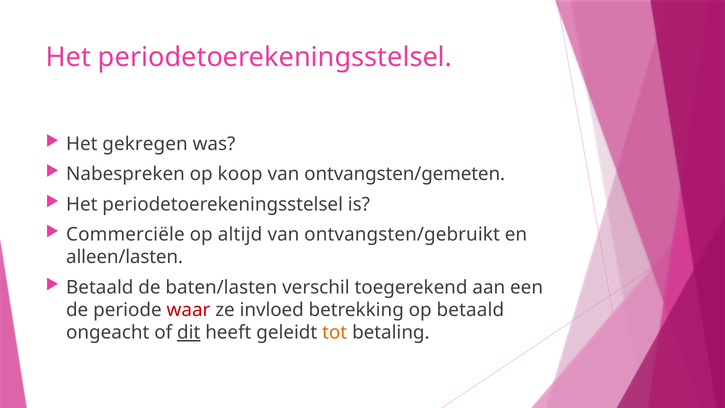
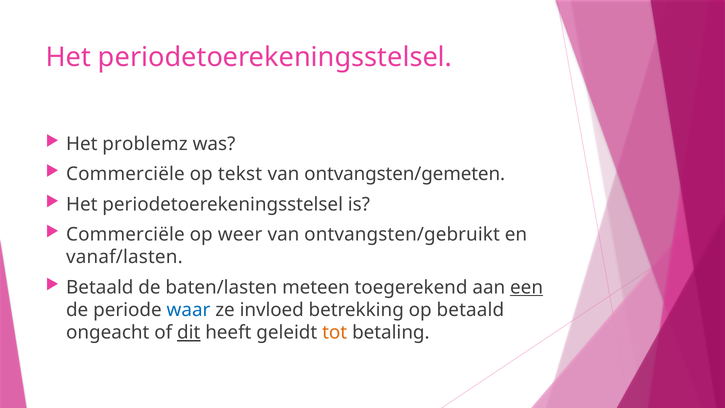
gekregen: gekregen -> problemz (145, 144)
Nabespreken: Nabespreken -> Commerciële (125, 174)
koop: koop -> tekst (240, 174)
altijd: altijd -> weer (240, 234)
alleen/lasten: alleen/lasten -> vanaf/lasten (124, 257)
verschil: verschil -> meteen (316, 287)
een underline: none -> present (527, 287)
waar colour: red -> blue (188, 310)
